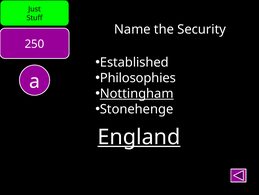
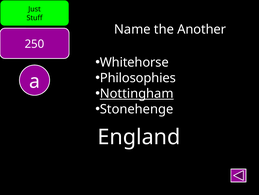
Security: Security -> Another (202, 29)
Established: Established -> Whitehorse (134, 62)
England underline: present -> none (139, 137)
